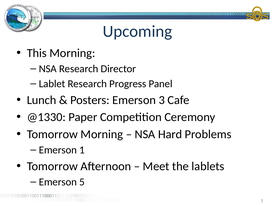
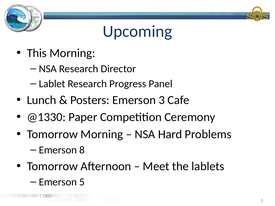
1: 1 -> 8 (82, 150)
